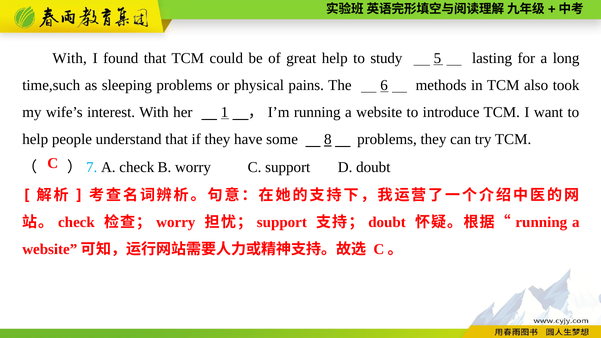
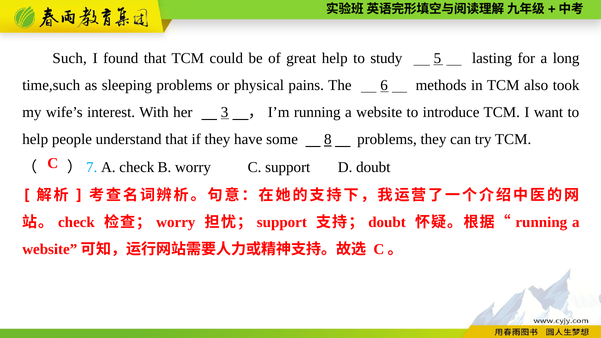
With: With -> Such (70, 58)
1: 1 -> 3 (225, 112)
